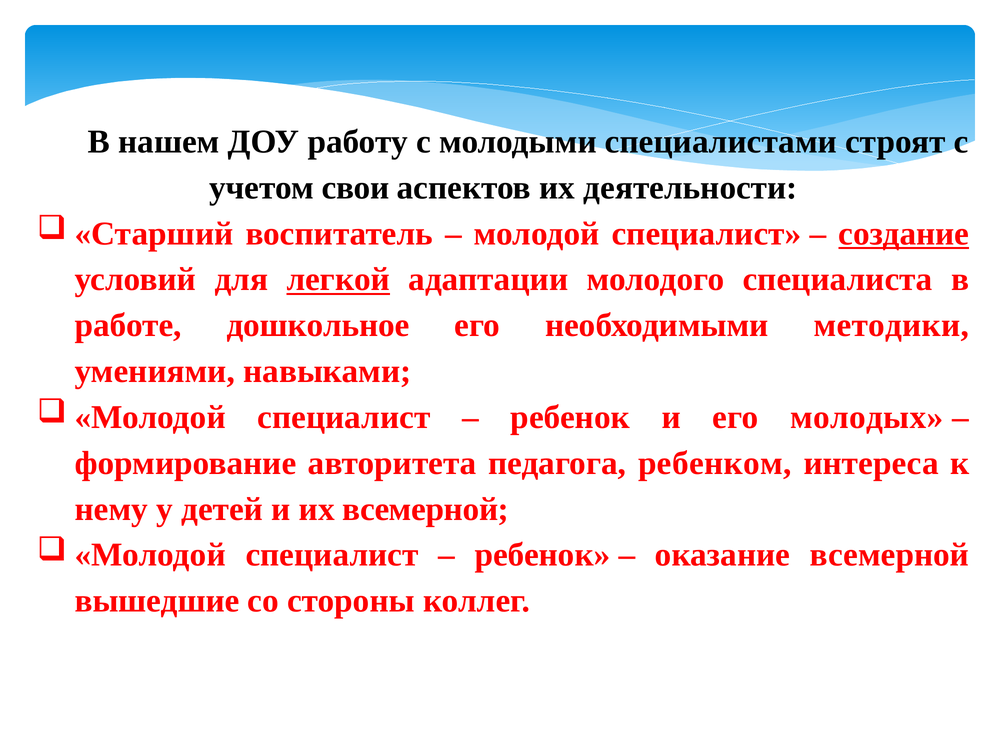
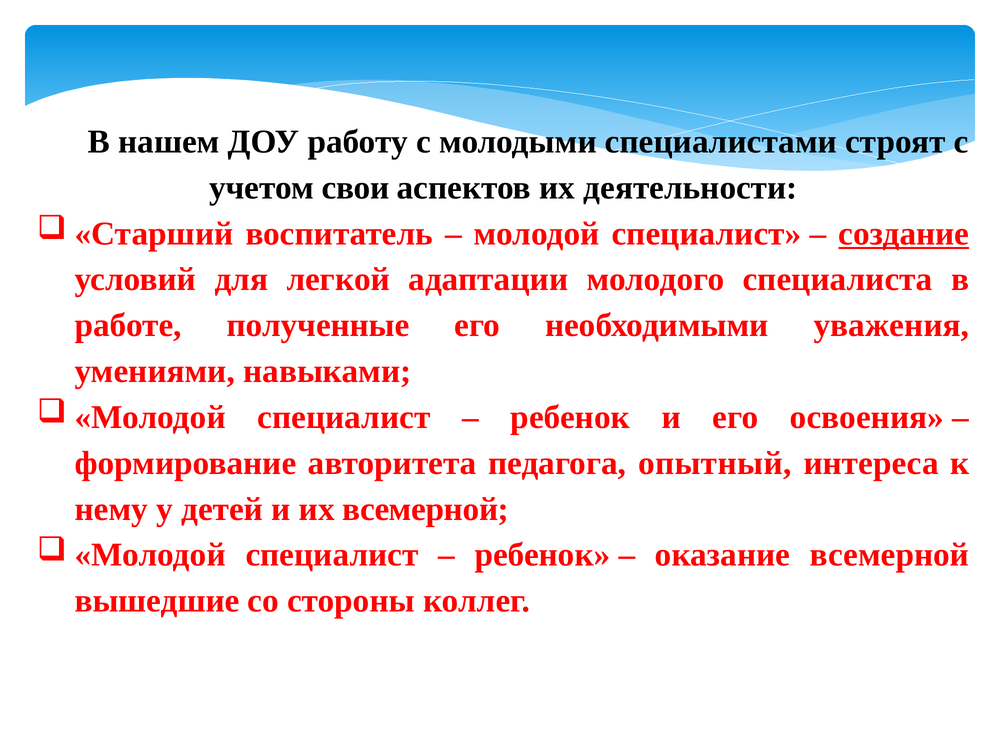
легкой underline: present -> none (338, 280)
дошкольное: дошкольное -> полученные (318, 325)
методики: методики -> уважения (891, 325)
молодых: молодых -> освоения (867, 417)
ребенком: ребенком -> опытный (715, 463)
